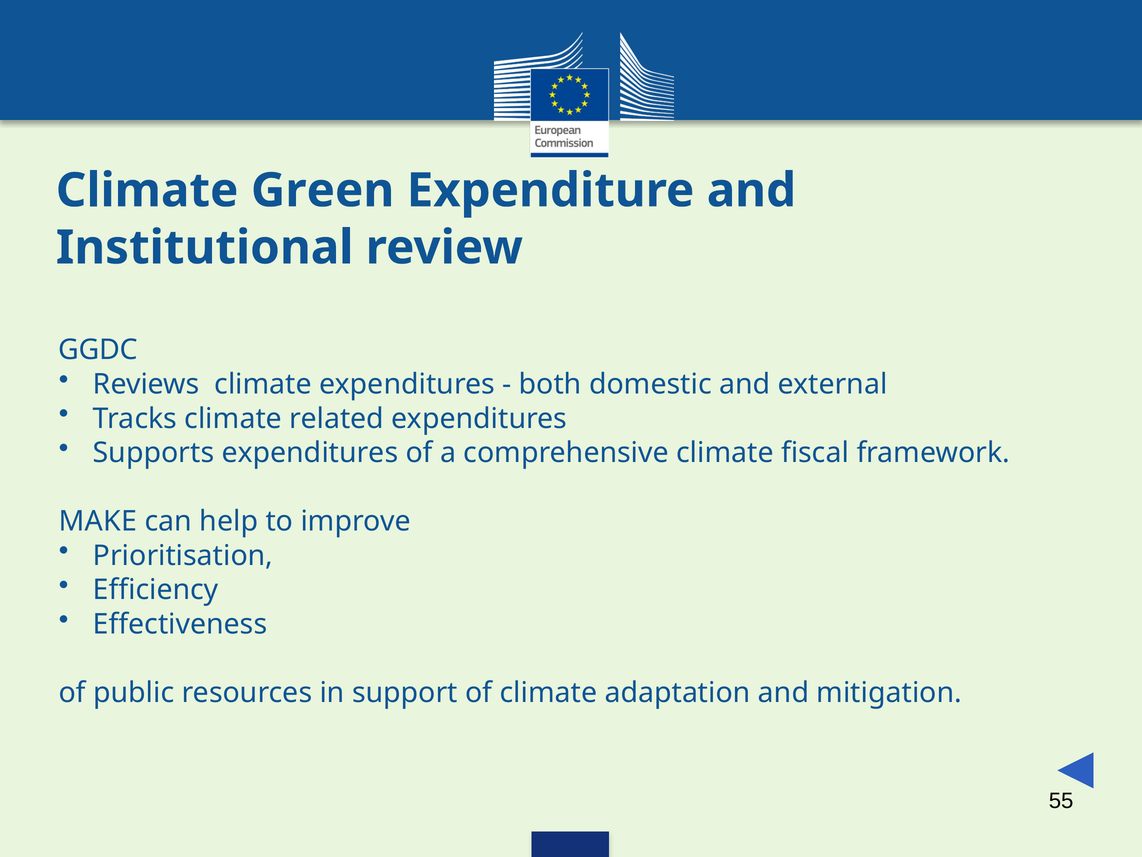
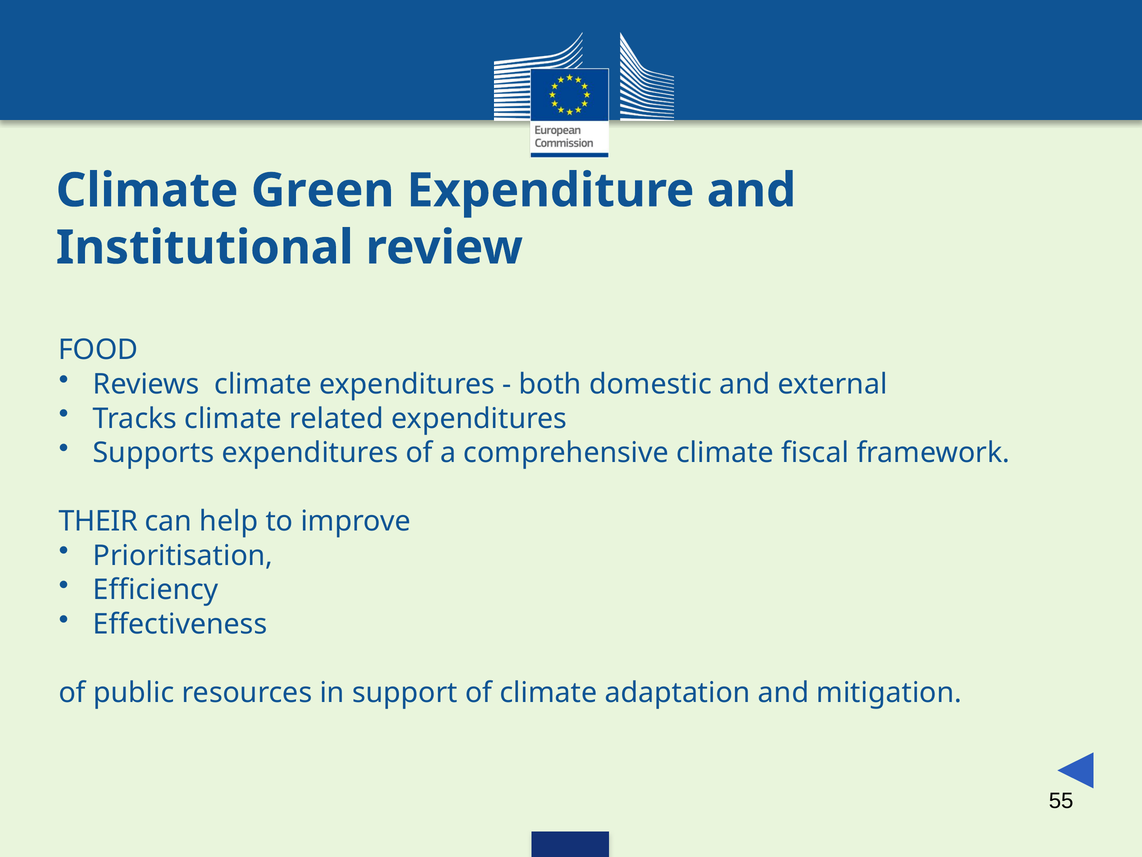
GGDC: GGDC -> FOOD (98, 350)
MAKE: MAKE -> THEIR (98, 521)
